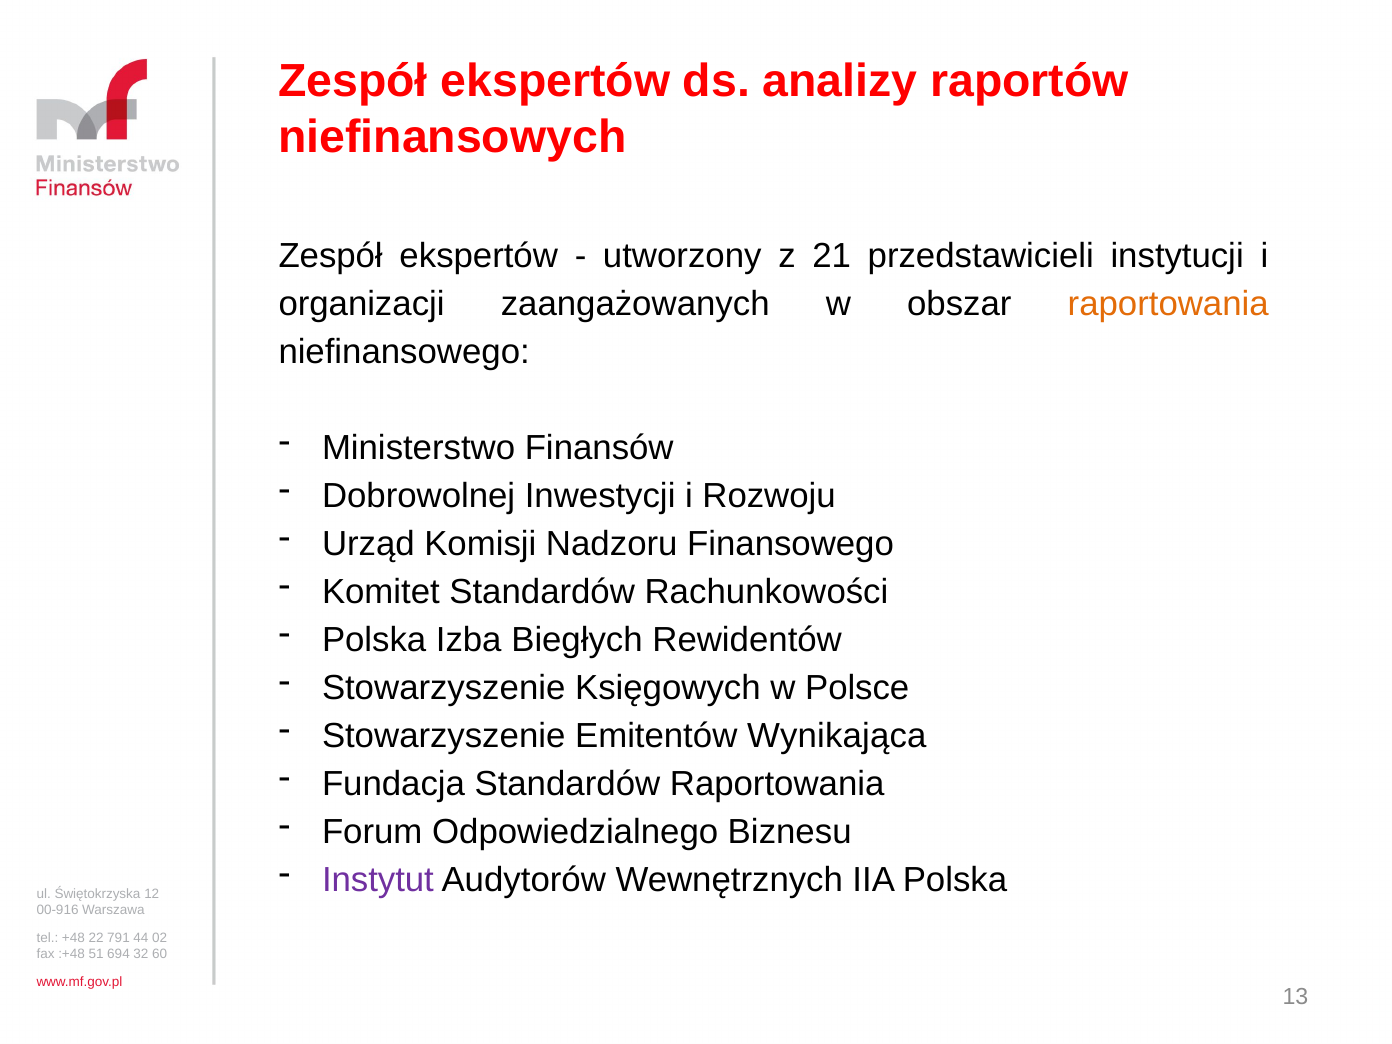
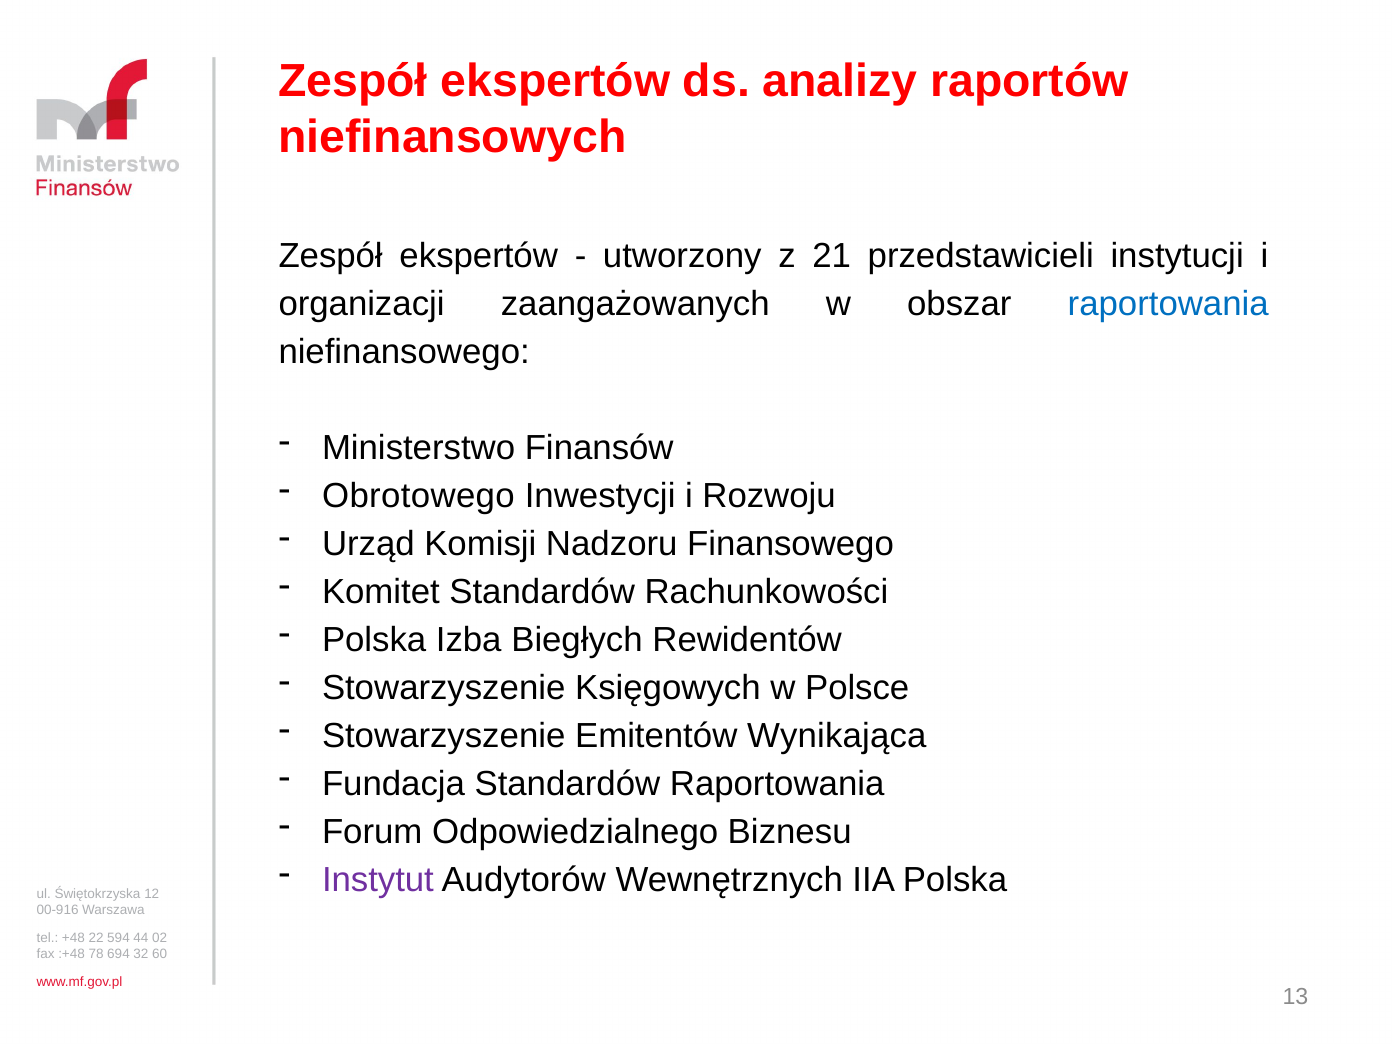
raportowania colour: orange -> blue (1168, 304)
Dobrowolnej: Dobrowolnej -> Obrotowego (418, 496)
791: 791 -> 594 (118, 938)
51: 51 -> 78 (96, 954)
